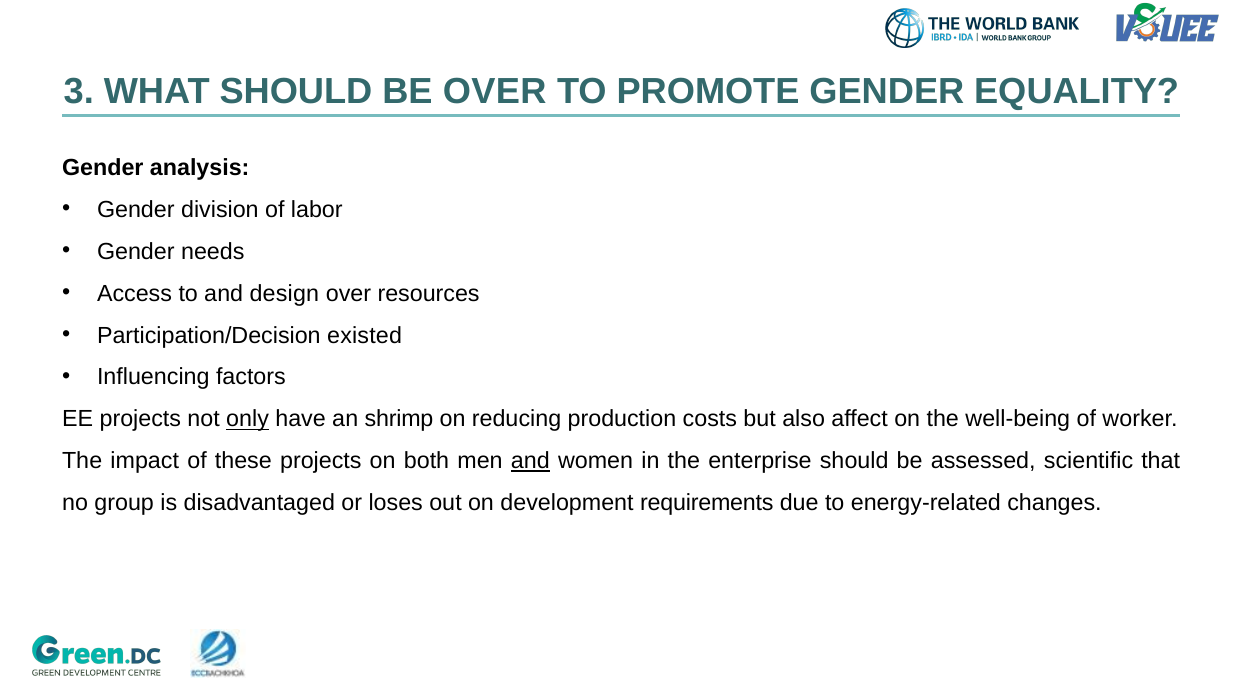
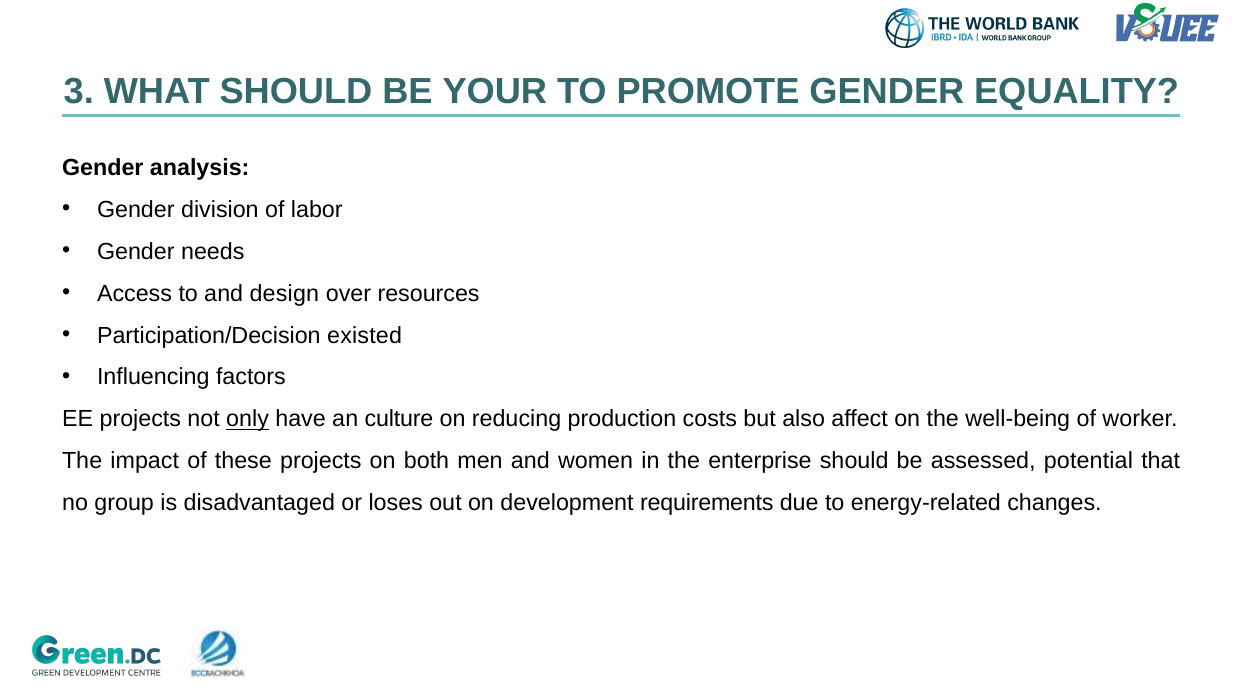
BE OVER: OVER -> YOUR (495, 92)
shrimp: shrimp -> culture (399, 419)
and underline: present -> none (530, 461)
scientific: scientific -> potential (1088, 461)
